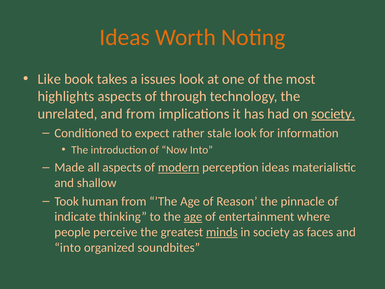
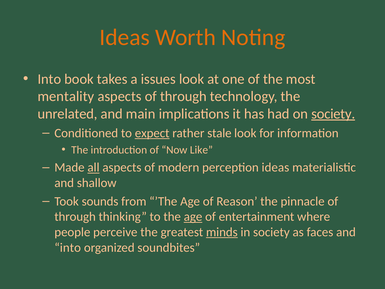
Like: Like -> Into (49, 79)
highlights: highlights -> mentality (66, 96)
and from: from -> main (141, 114)
expect underline: none -> present (152, 133)
Now Into: Into -> Like (201, 150)
all underline: none -> present (93, 167)
modern underline: present -> none (179, 167)
human: human -> sounds (100, 201)
indicate: indicate -> through (75, 217)
